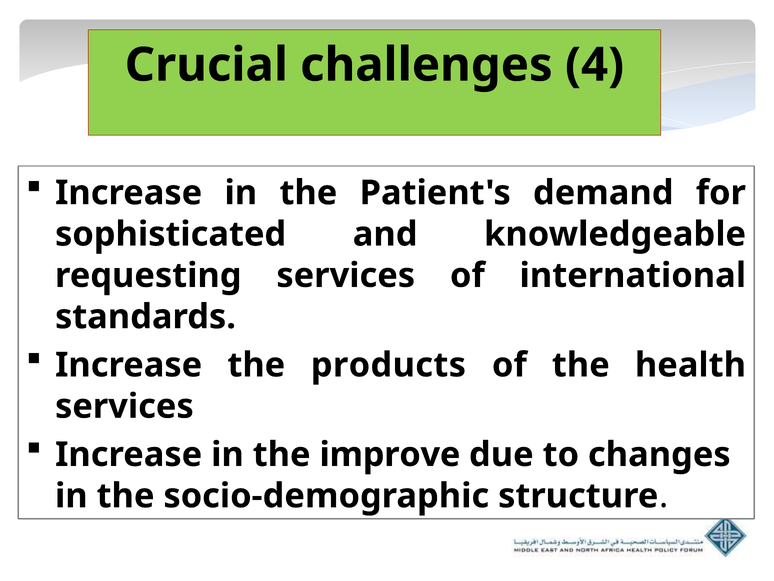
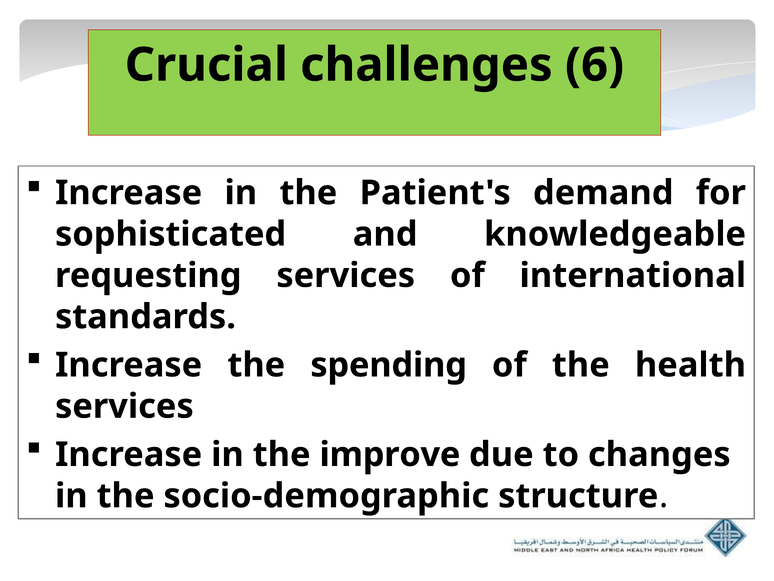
4: 4 -> 6 (595, 65)
products: products -> spending (389, 365)
